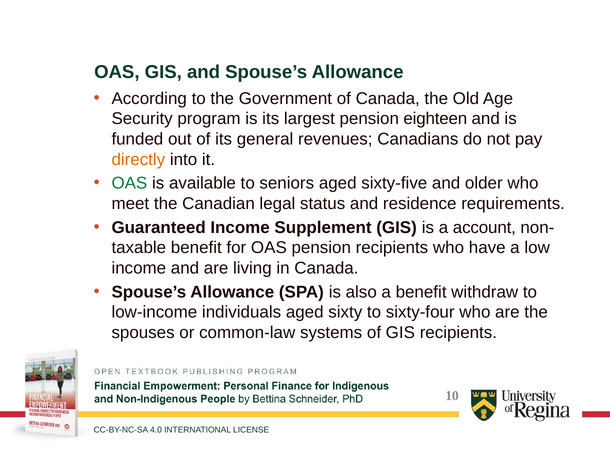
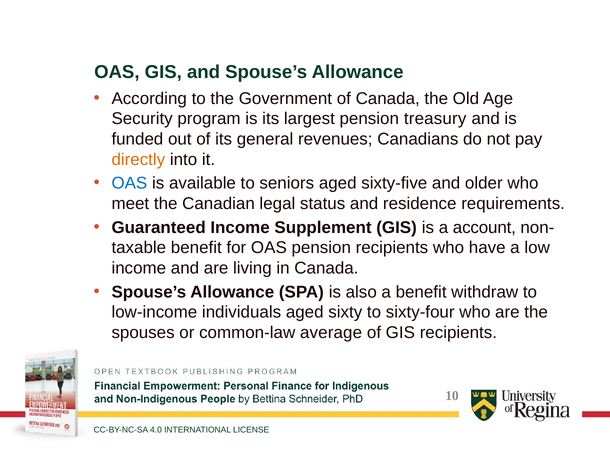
eighteen: eighteen -> treasury (435, 119)
OAS colour: green -> blue (129, 183)
systems: systems -> average (331, 332)
